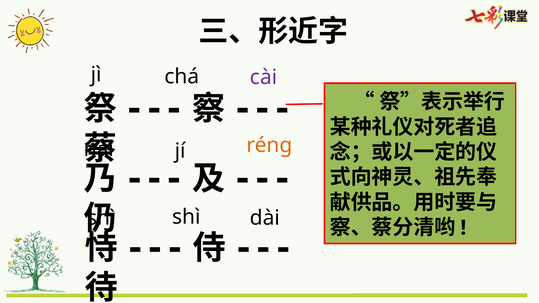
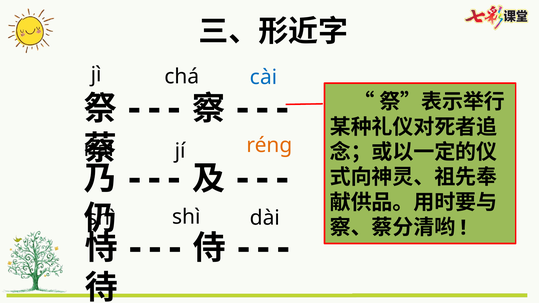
cài colour: purple -> blue (264, 77)
